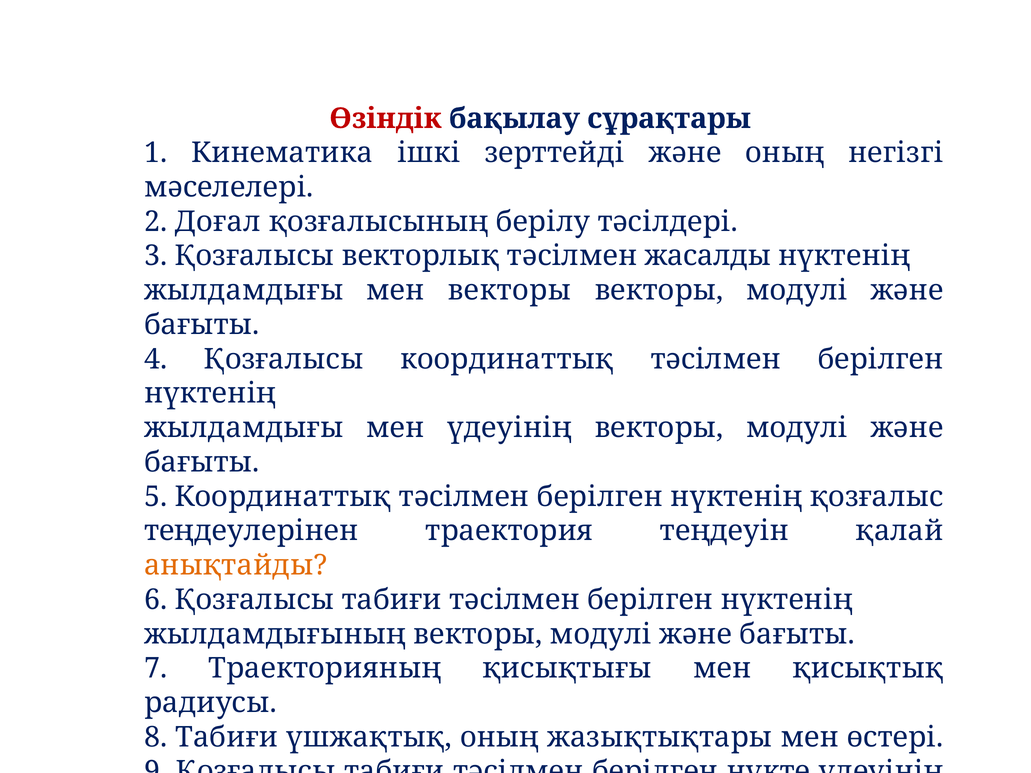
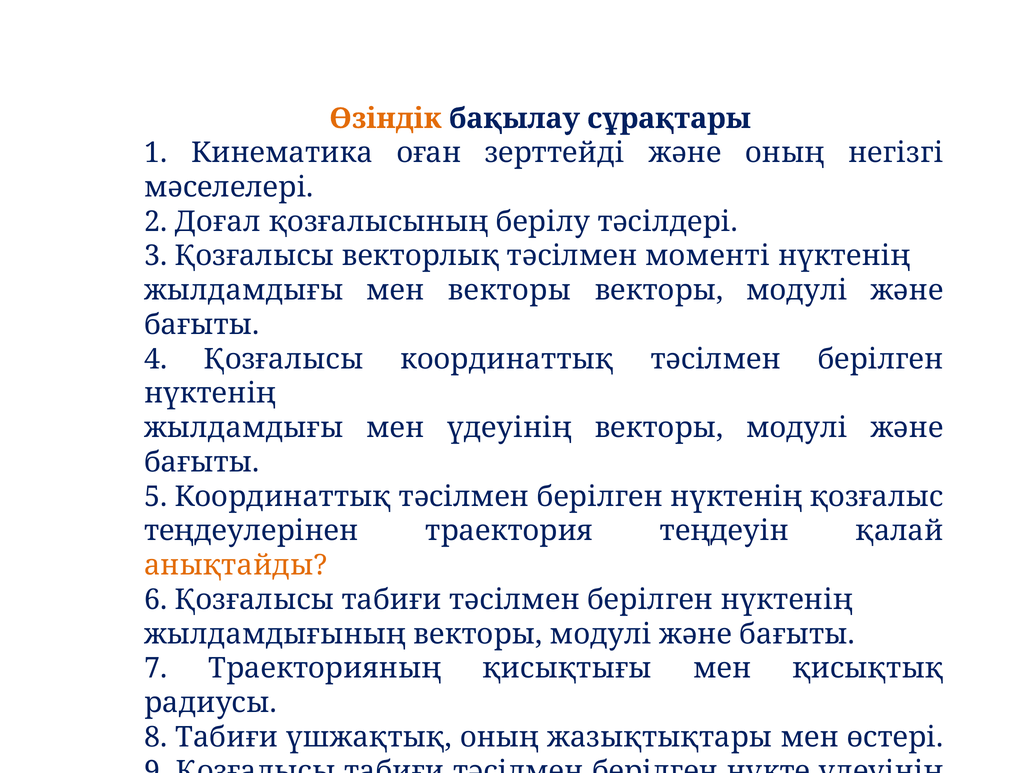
Өзіндік colour: red -> orange (385, 119)
ішкі: ішкі -> оған (429, 153)
жасалды: жасалды -> моменті (708, 256)
